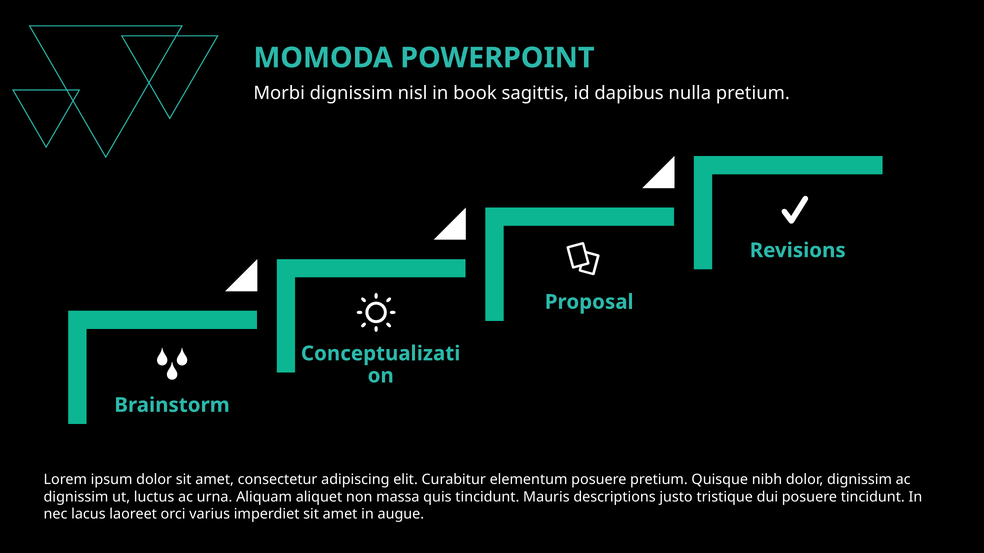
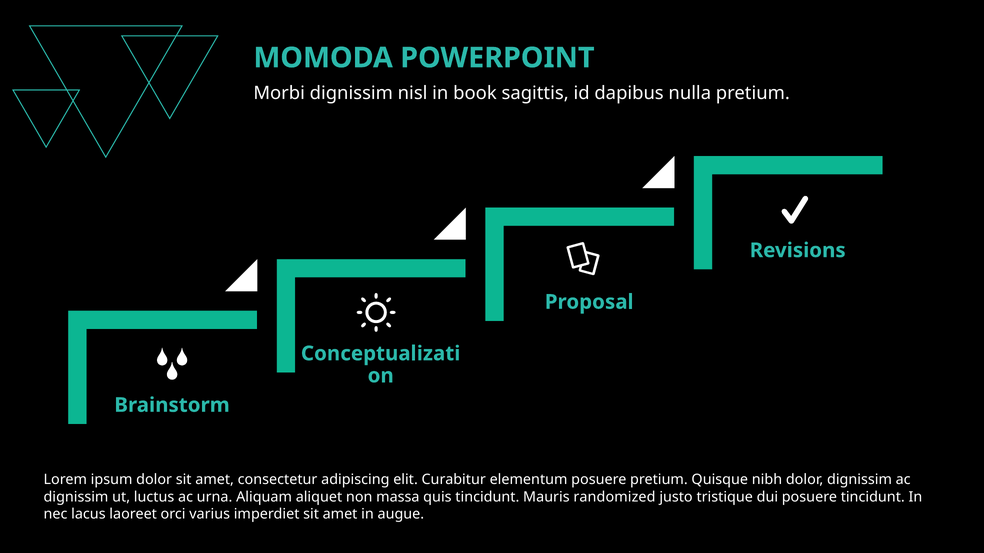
descriptions: descriptions -> randomized (614, 497)
